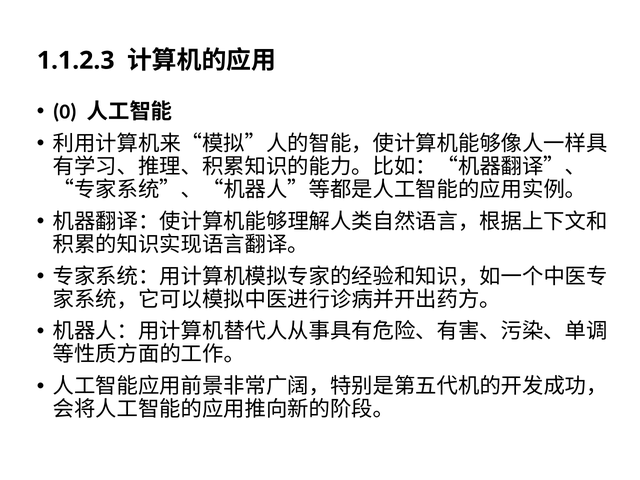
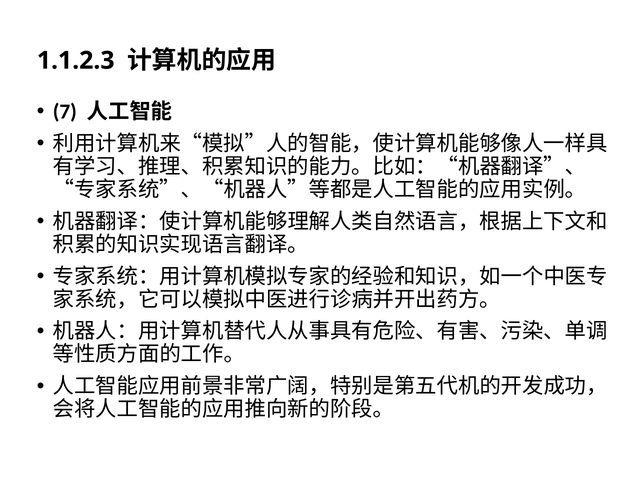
0: 0 -> 7 (65, 112)
